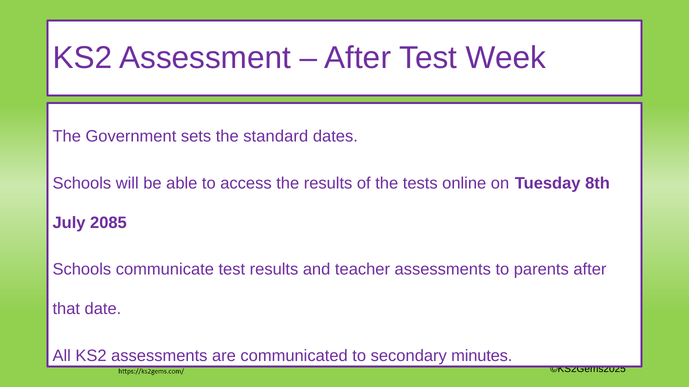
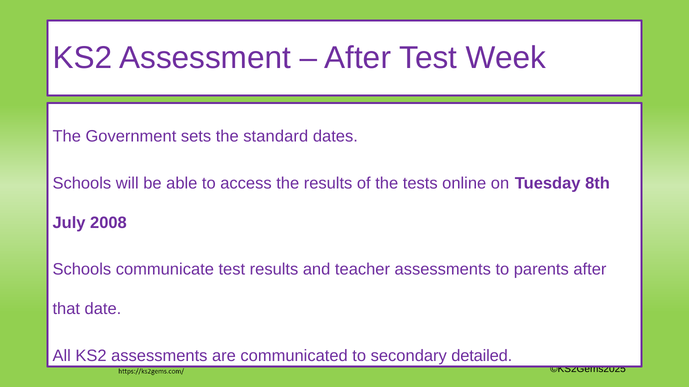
2085: 2085 -> 2008 (108, 223)
minutes: minutes -> detailed (482, 356)
